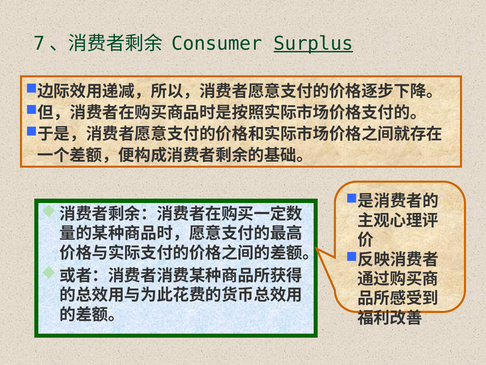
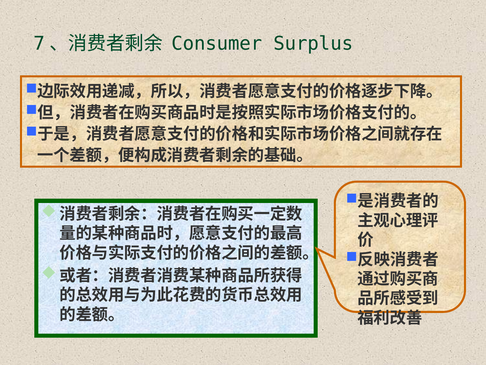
Surplus underline: present -> none (313, 43)
